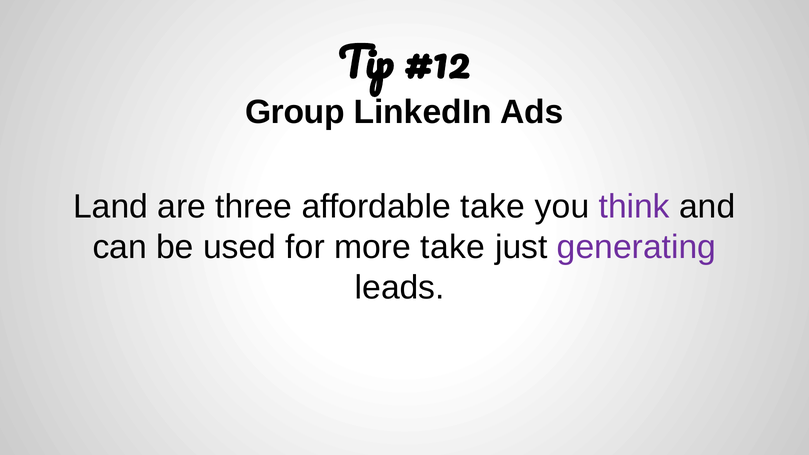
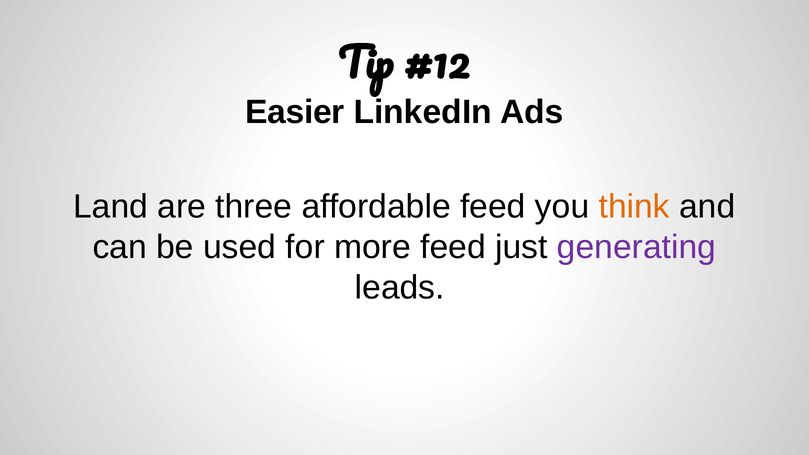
Group: Group -> Easier (295, 112)
affordable take: take -> feed (493, 207)
think colour: purple -> orange (634, 207)
more take: take -> feed (453, 247)
